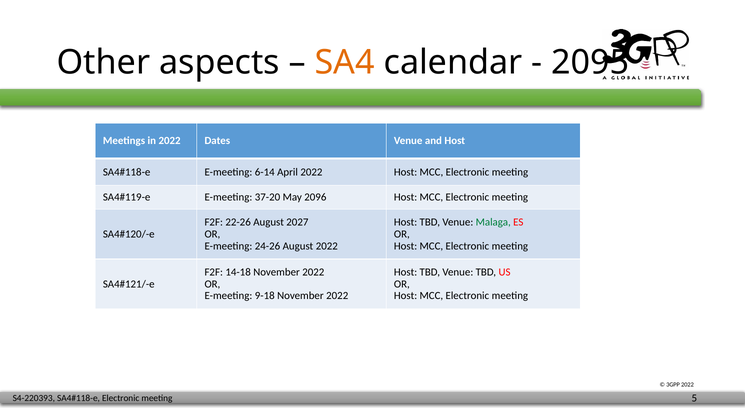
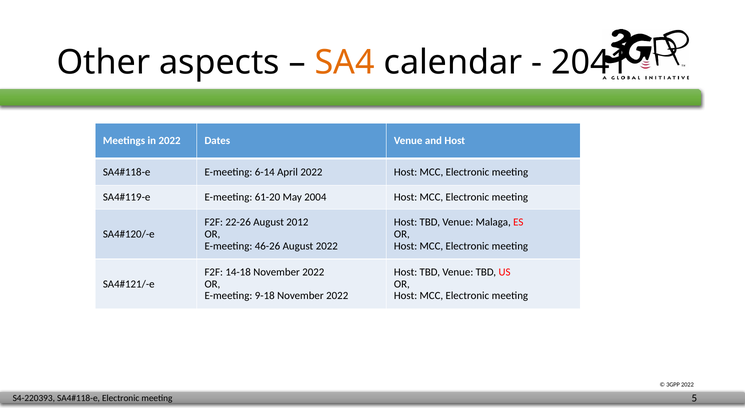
2095: 2095 -> 2041 (590, 63)
37-20: 37-20 -> 61-20 (267, 197)
2096: 2096 -> 2004 (315, 197)
2027: 2027 -> 2012 (297, 222)
Malaga colour: green -> black (493, 222)
24-26: 24-26 -> 46-26 (267, 246)
